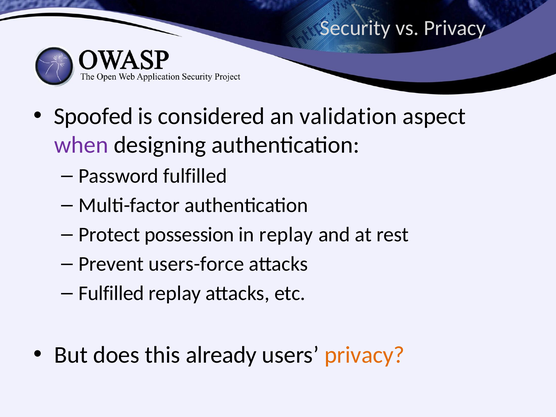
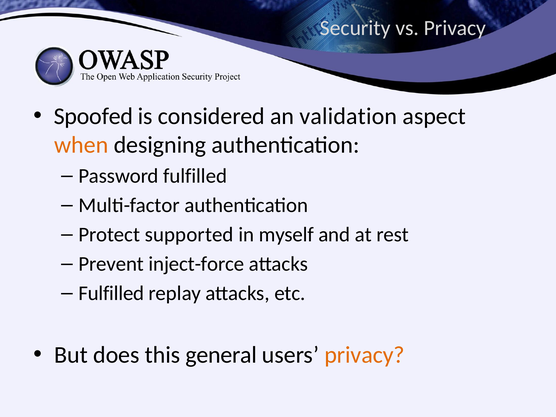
when colour: purple -> orange (81, 145)
possession: possession -> supported (189, 235)
in replay: replay -> myself (286, 235)
users-force: users-force -> inject-force (196, 264)
already: already -> general (221, 355)
